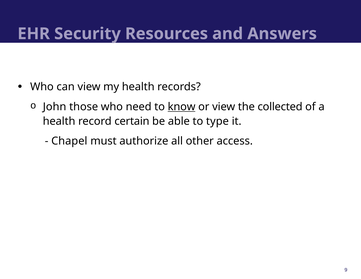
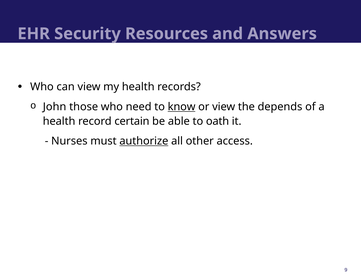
collected: collected -> depends (280, 107)
type: type -> oath (218, 121)
Chapel: Chapel -> Nurses (69, 141)
authorize underline: none -> present (144, 141)
